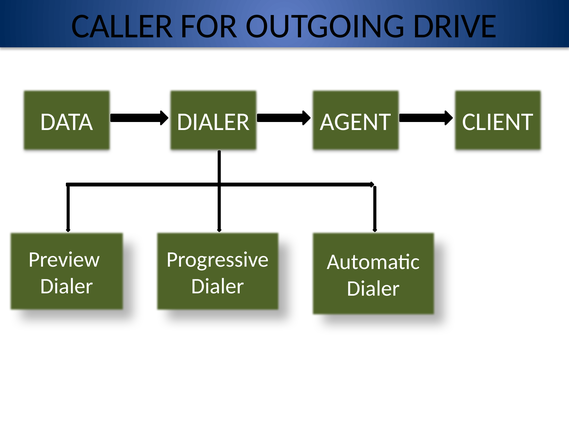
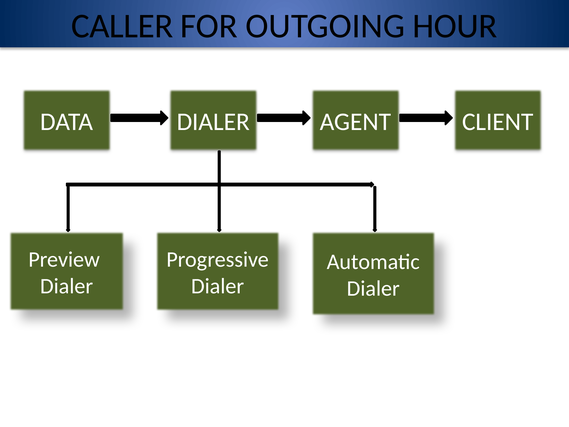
DRIVE: DRIVE -> HOUR (455, 26)
